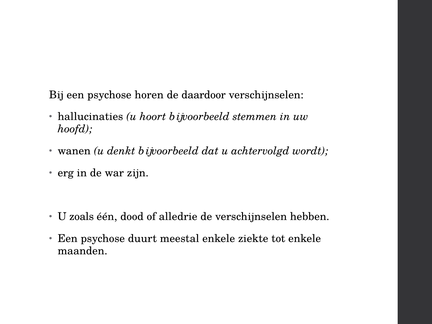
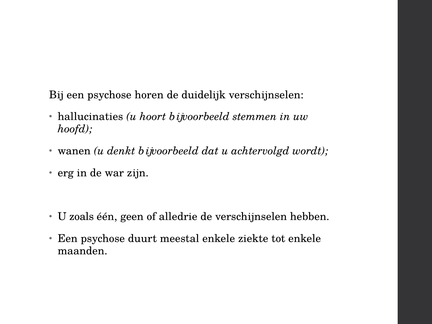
daardoor: daardoor -> duidelijk (204, 95)
dood: dood -> geen (132, 217)
